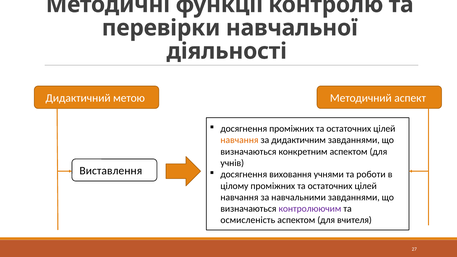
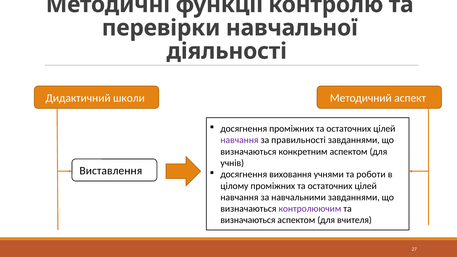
метою: метою -> школи (129, 98)
навчання colour: orange -> purple (239, 140)
дидактичним: дидактичним -> правильності (299, 140)
осмисленість: осмисленість -> визначаються (248, 220)
